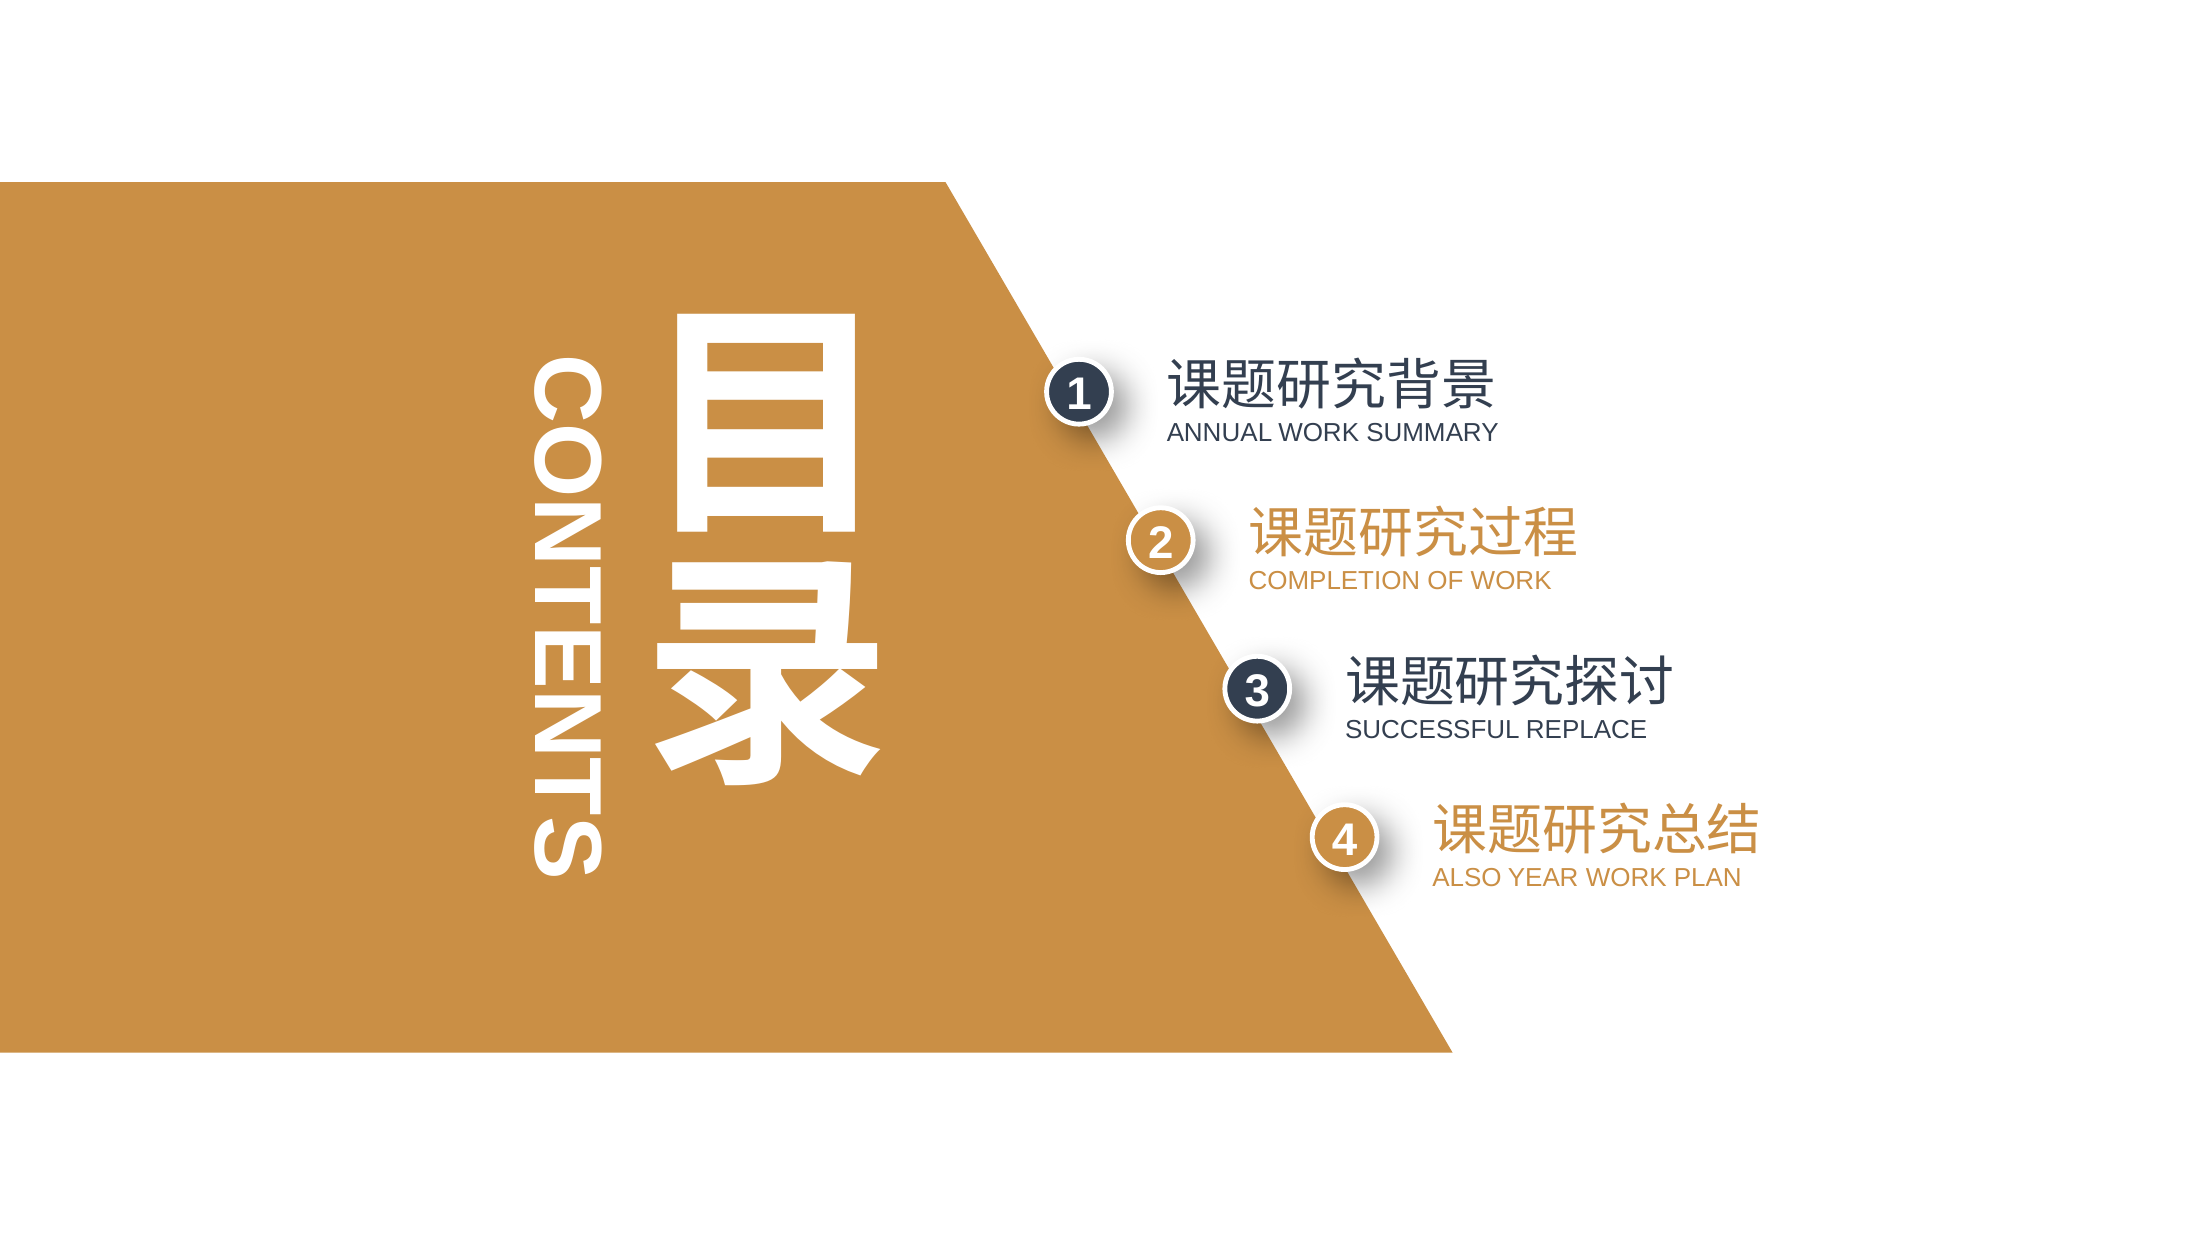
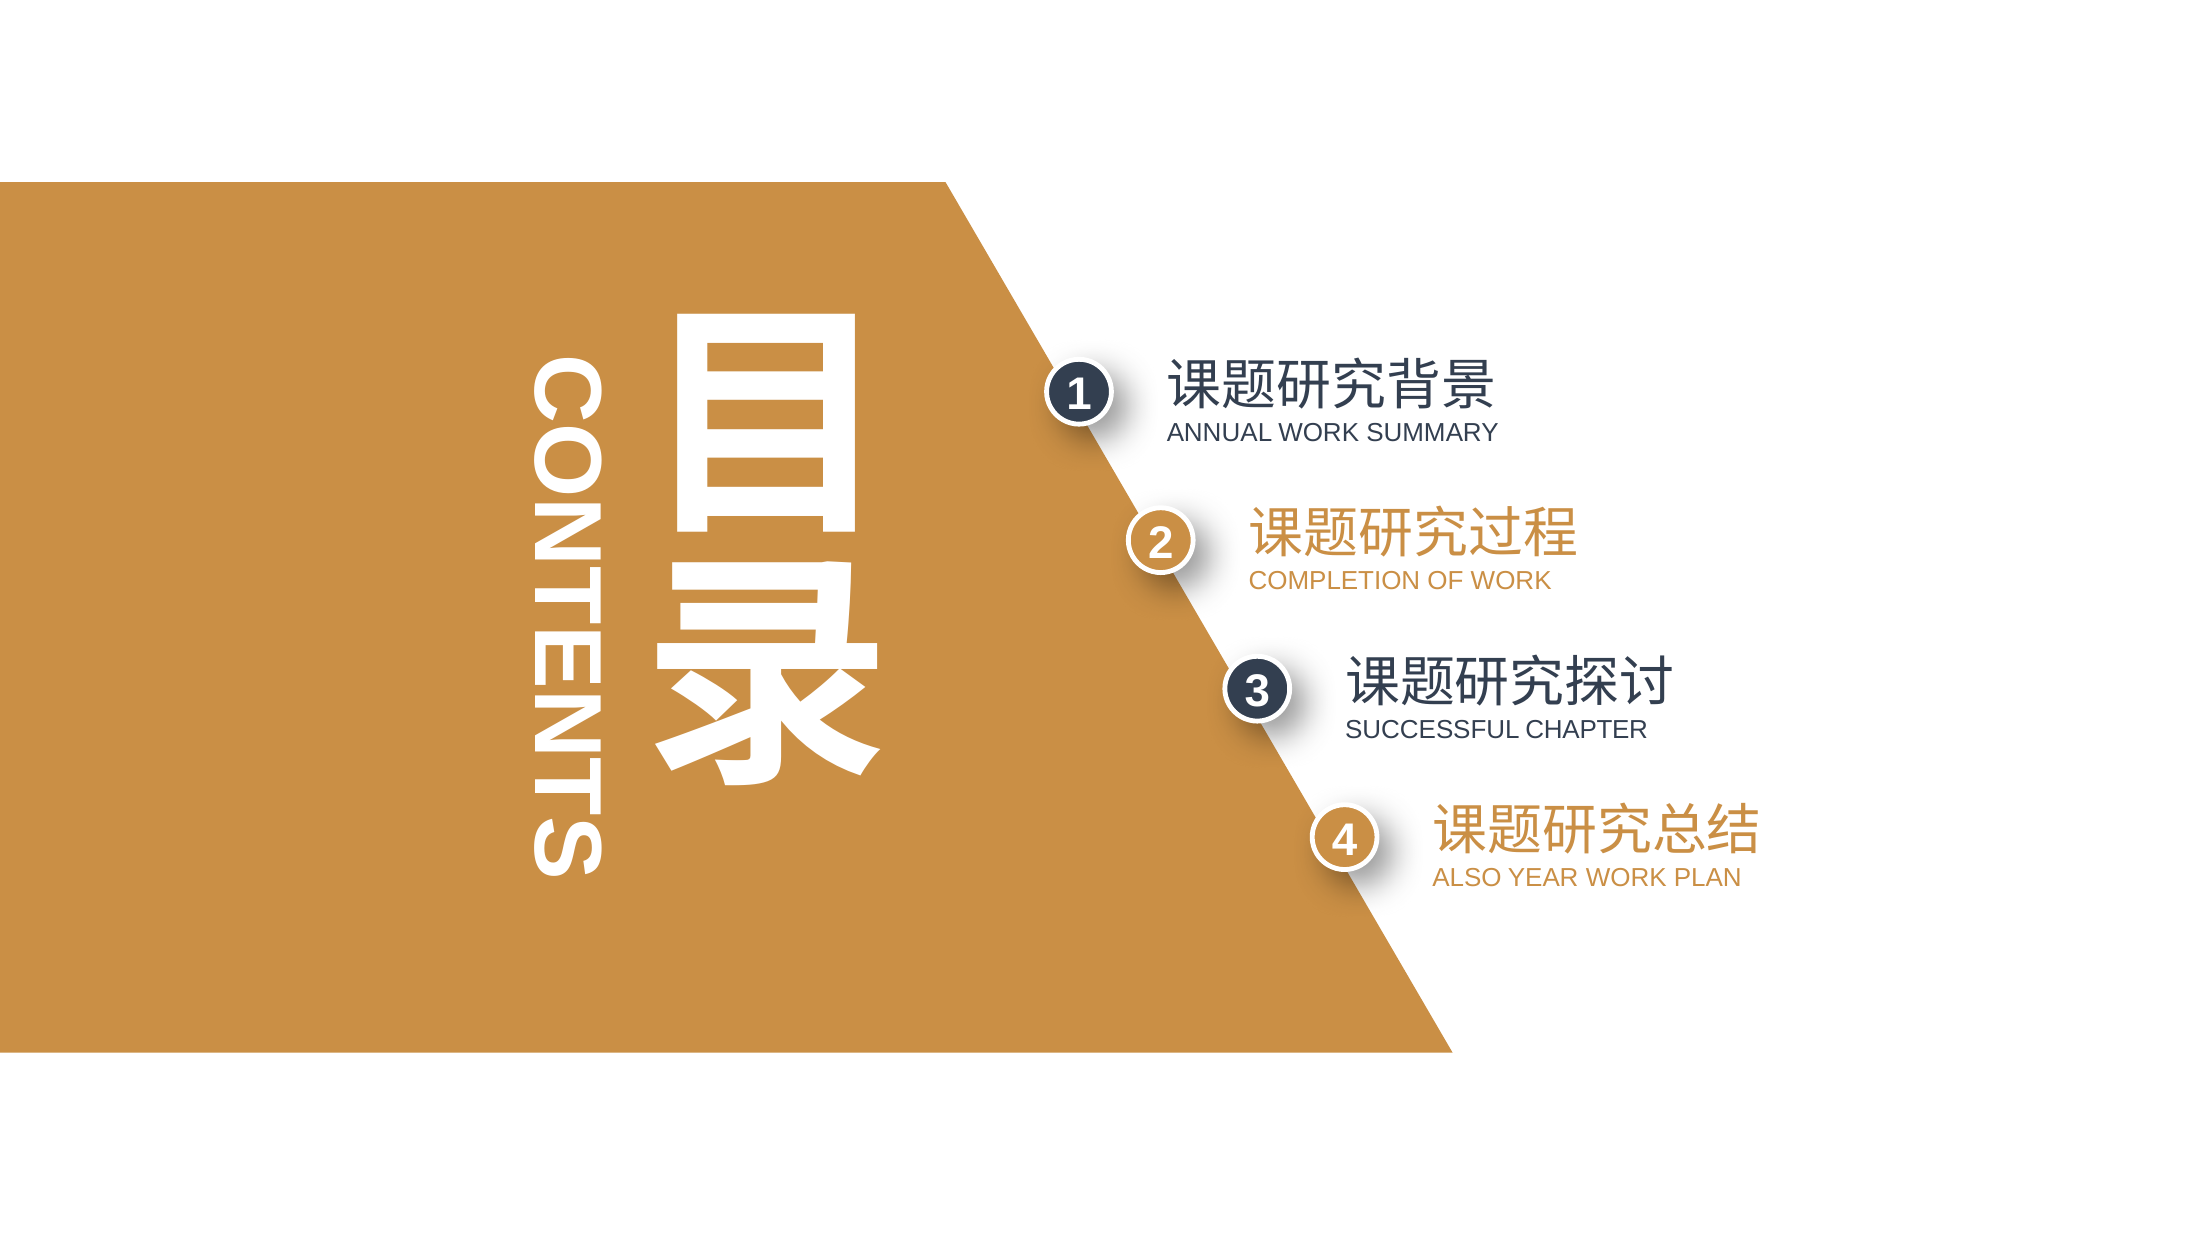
REPLACE: REPLACE -> CHAPTER (1587, 729)
